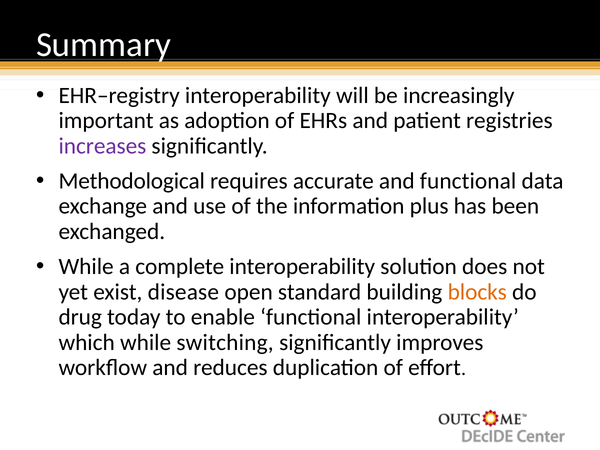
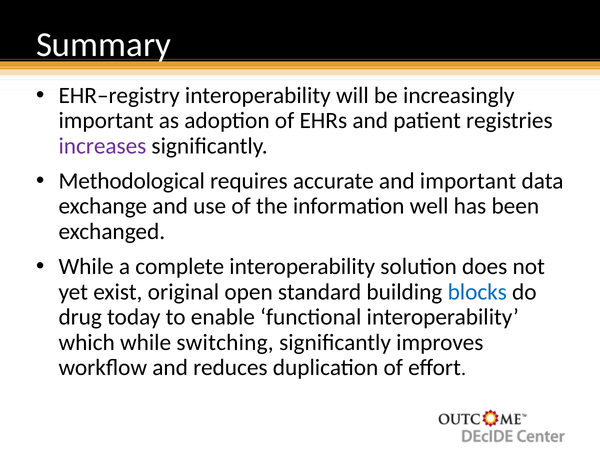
and functional: functional -> important (468, 181)
plus: plus -> well (429, 206)
disease: disease -> original (183, 292)
blocks colour: orange -> blue (477, 292)
